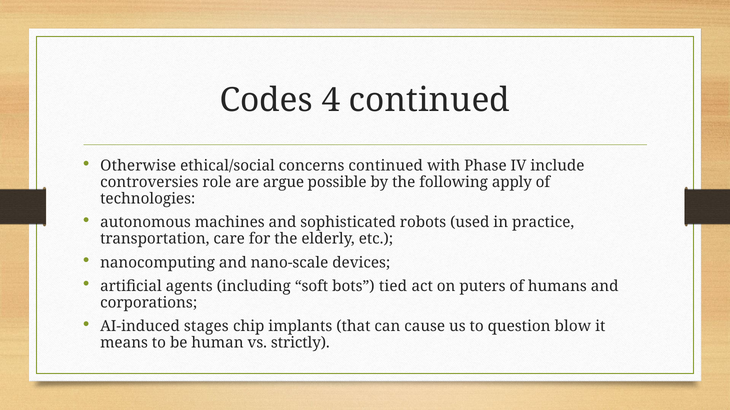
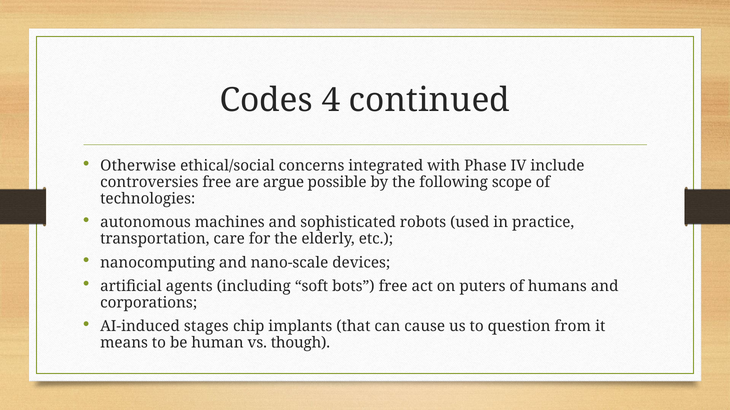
concerns continued: continued -> integrated (386, 166)
controversies role: role -> free (217, 182)
apply: apply -> scope (512, 182)
bots tied: tied -> free (393, 287)
blow: blow -> from (573, 327)
strictly: strictly -> though (300, 343)
